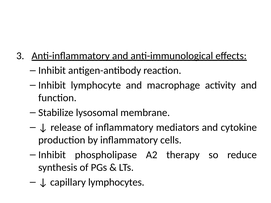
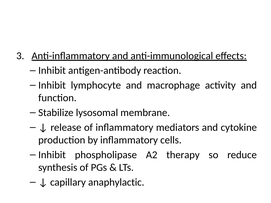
lymphocytes: lymphocytes -> anaphylactic (116, 182)
